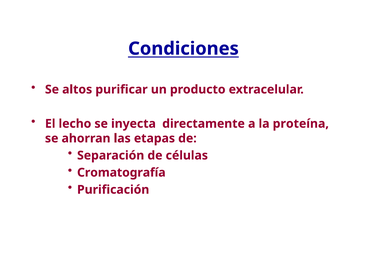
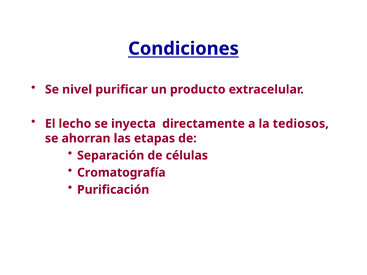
altos: altos -> nivel (77, 90)
proteína: proteína -> tediosos (301, 124)
